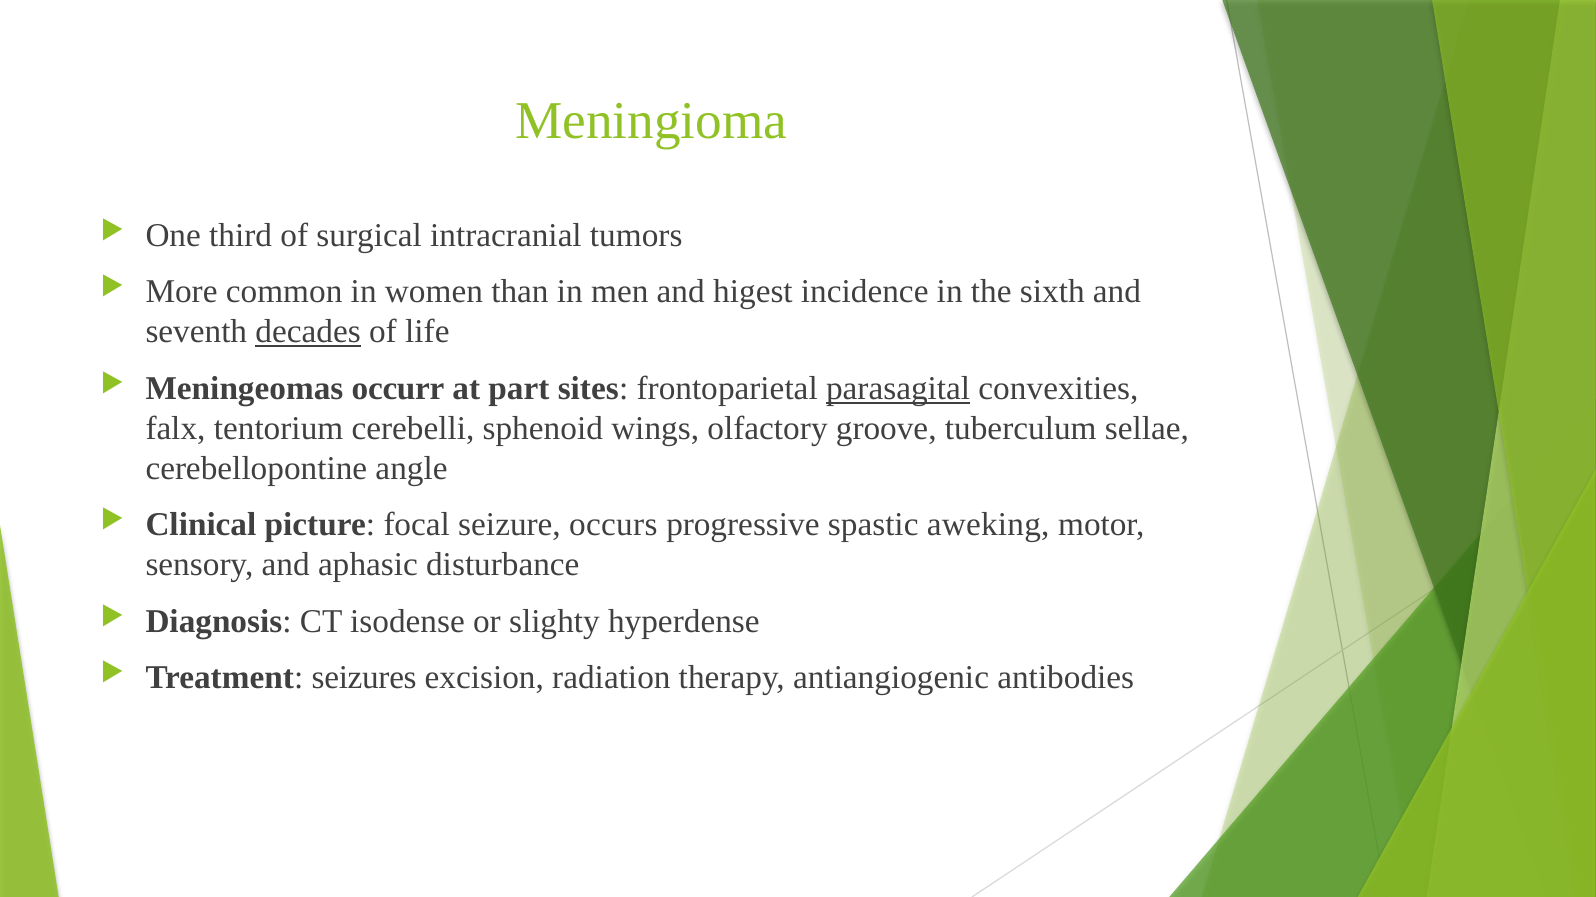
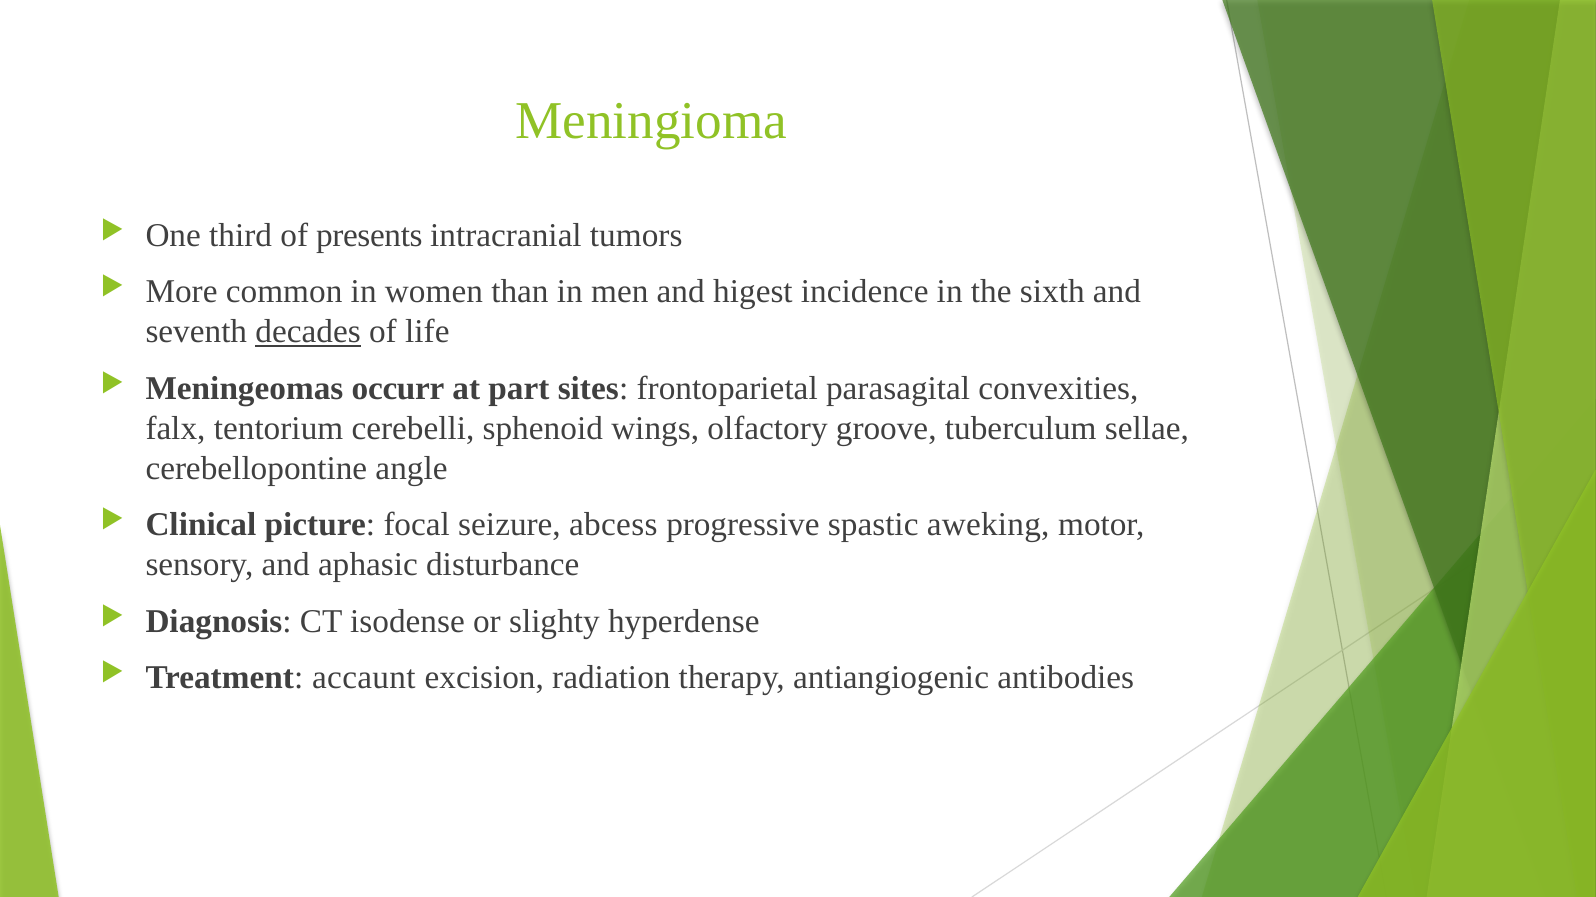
surgical: surgical -> presents (369, 235)
parasagital underline: present -> none (898, 389)
occurs: occurs -> abcess (613, 525)
seizures: seizures -> accaunt (364, 678)
